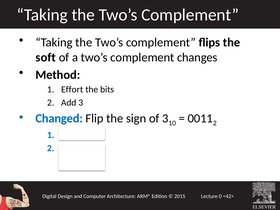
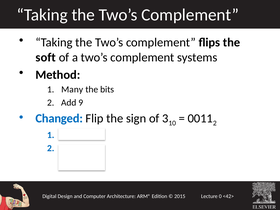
changes: changes -> systems (197, 57)
Effort: Effort -> Many (72, 89)
Add 3: 3 -> 9 (81, 103)
